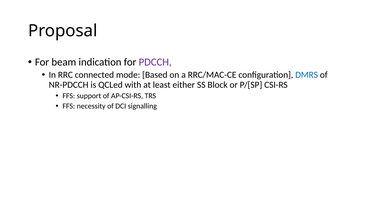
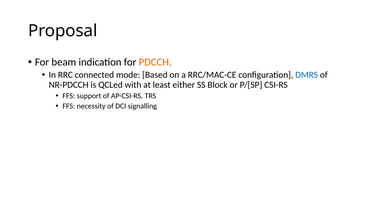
PDCCH colour: purple -> orange (155, 62)
